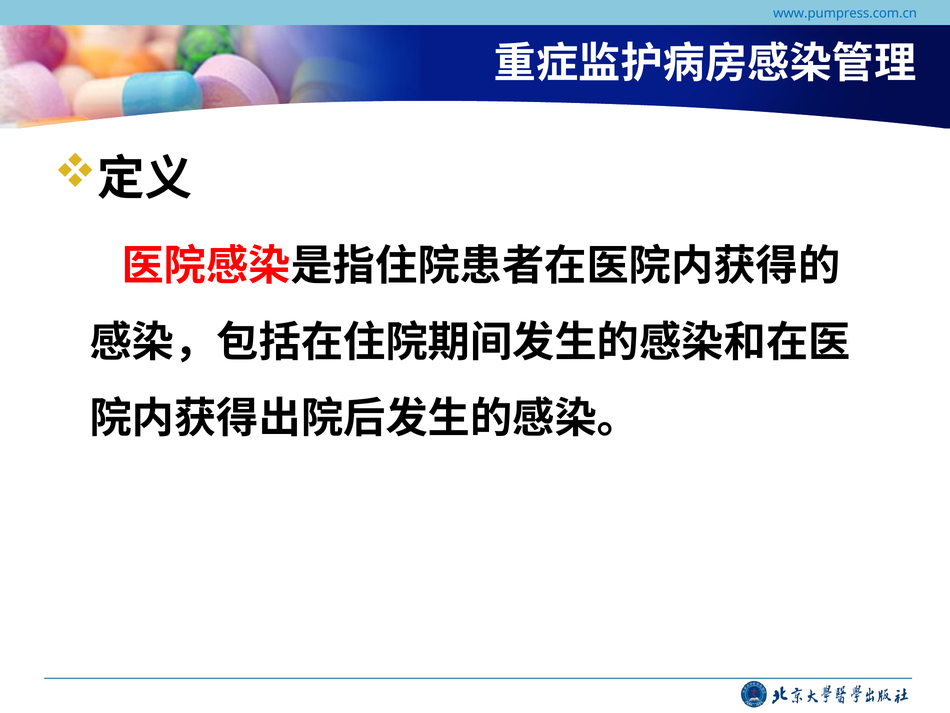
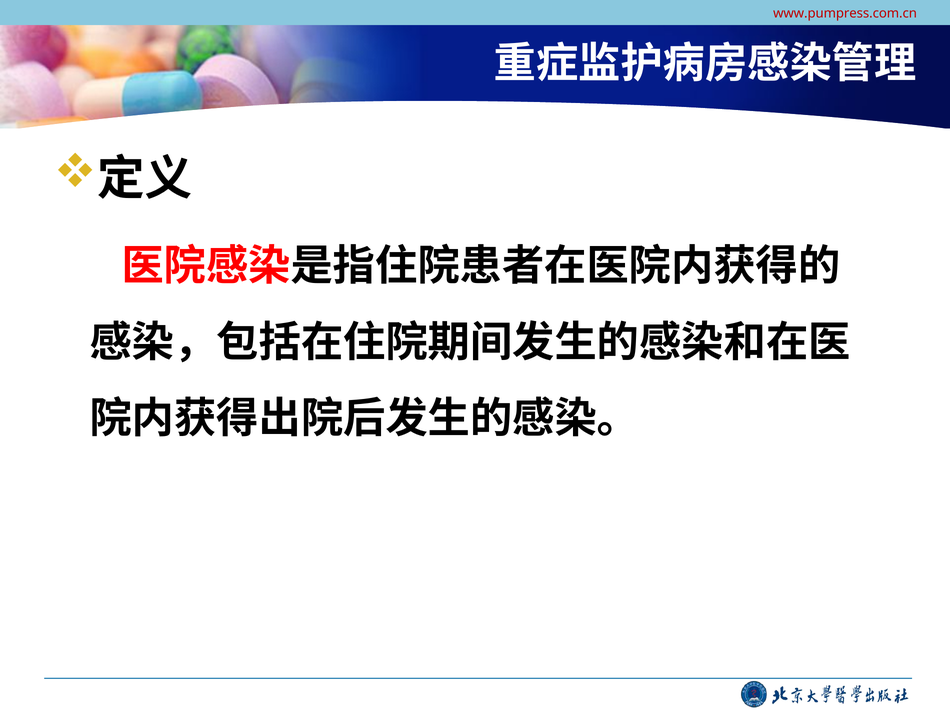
www.pumpress.com.cn colour: blue -> red (845, 14)
